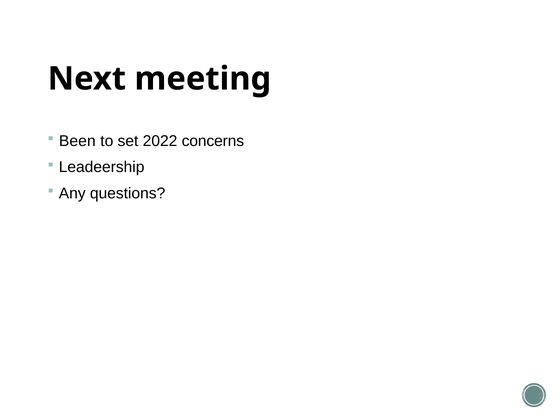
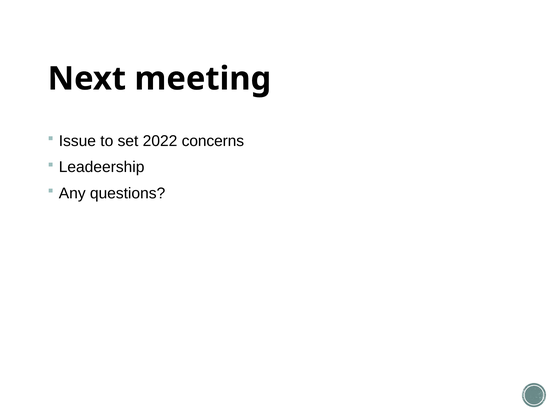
Been: Been -> Issue (77, 141)
